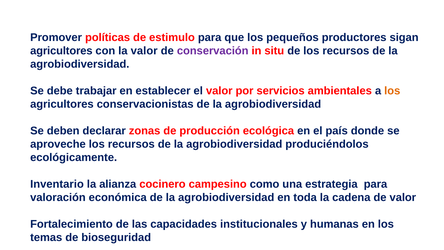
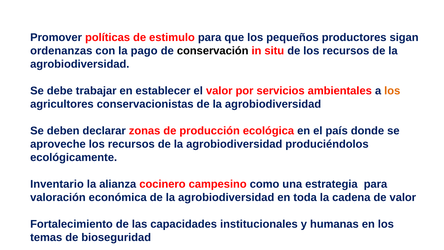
agricultores: agricultores -> ordenanzas (61, 51)
la valor: valor -> pago (144, 51)
conservación colour: purple -> black (213, 51)
